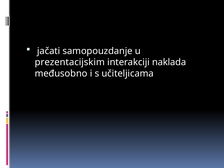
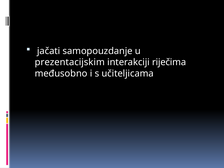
naklada: naklada -> riječima (169, 62)
